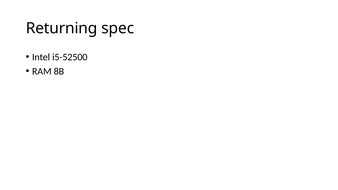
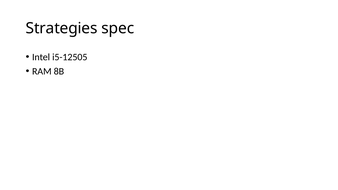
Returning: Returning -> Strategies (62, 28)
i5-52500: i5-52500 -> i5-12505 (70, 57)
